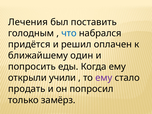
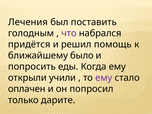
что colour: blue -> purple (69, 33)
оплачен: оплачен -> помощь (113, 44)
один: один -> было (82, 55)
продать: продать -> оплачен (27, 89)
замёрз: замёрз -> дарите (58, 100)
